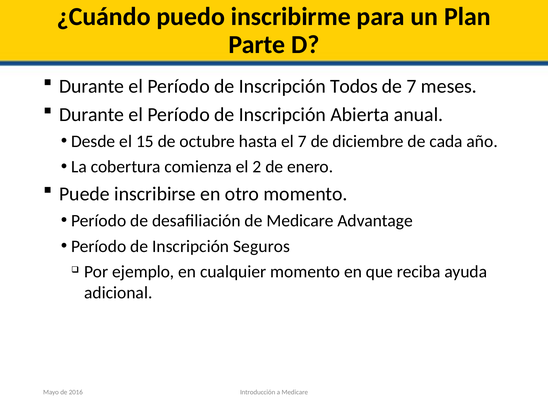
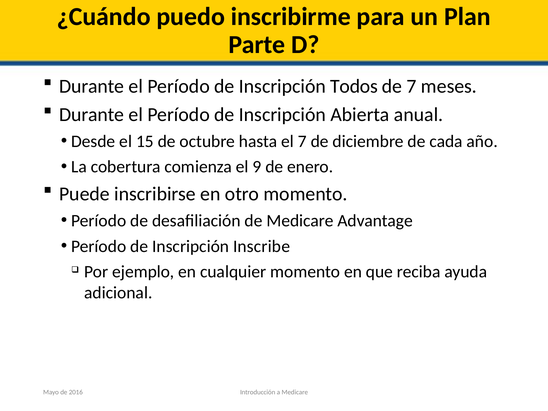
2: 2 -> 9 (257, 167)
Seguros: Seguros -> Inscribe (262, 246)
